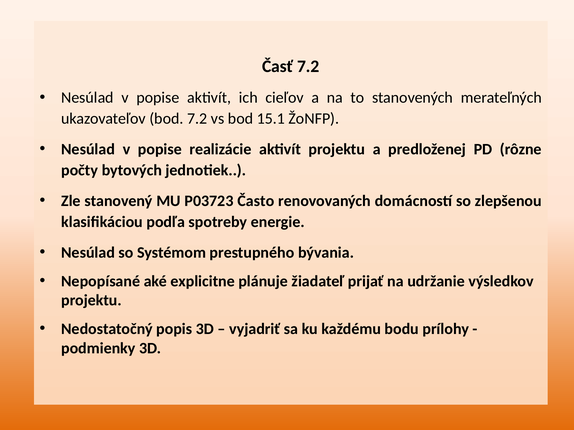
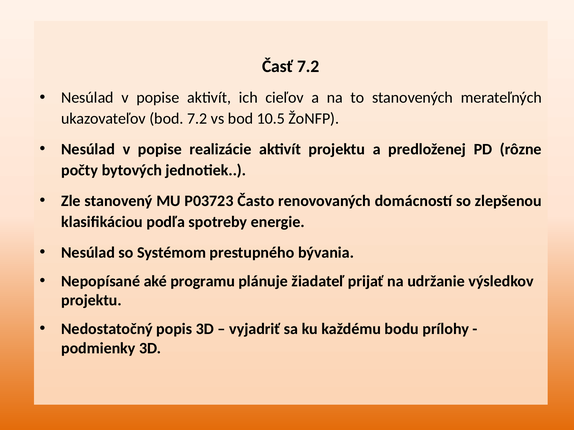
15.1: 15.1 -> 10.5 (271, 119)
explicitne: explicitne -> programu (203, 281)
